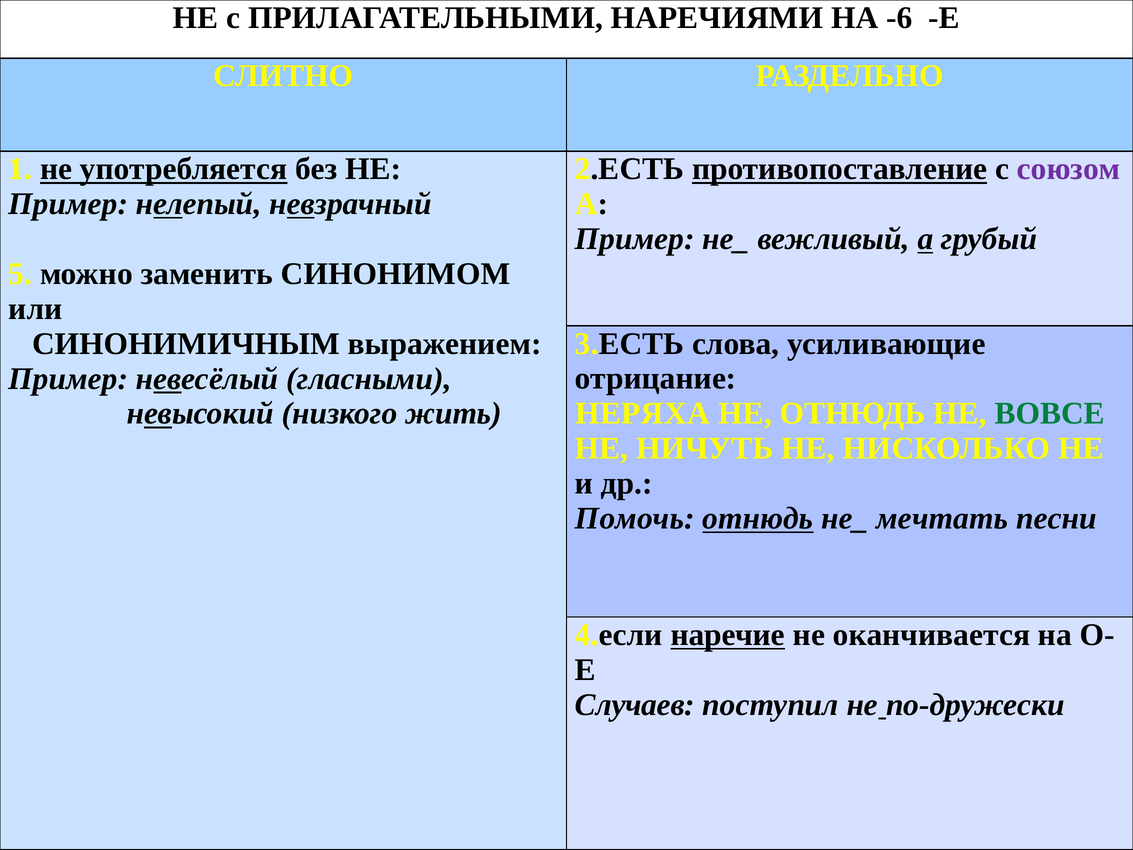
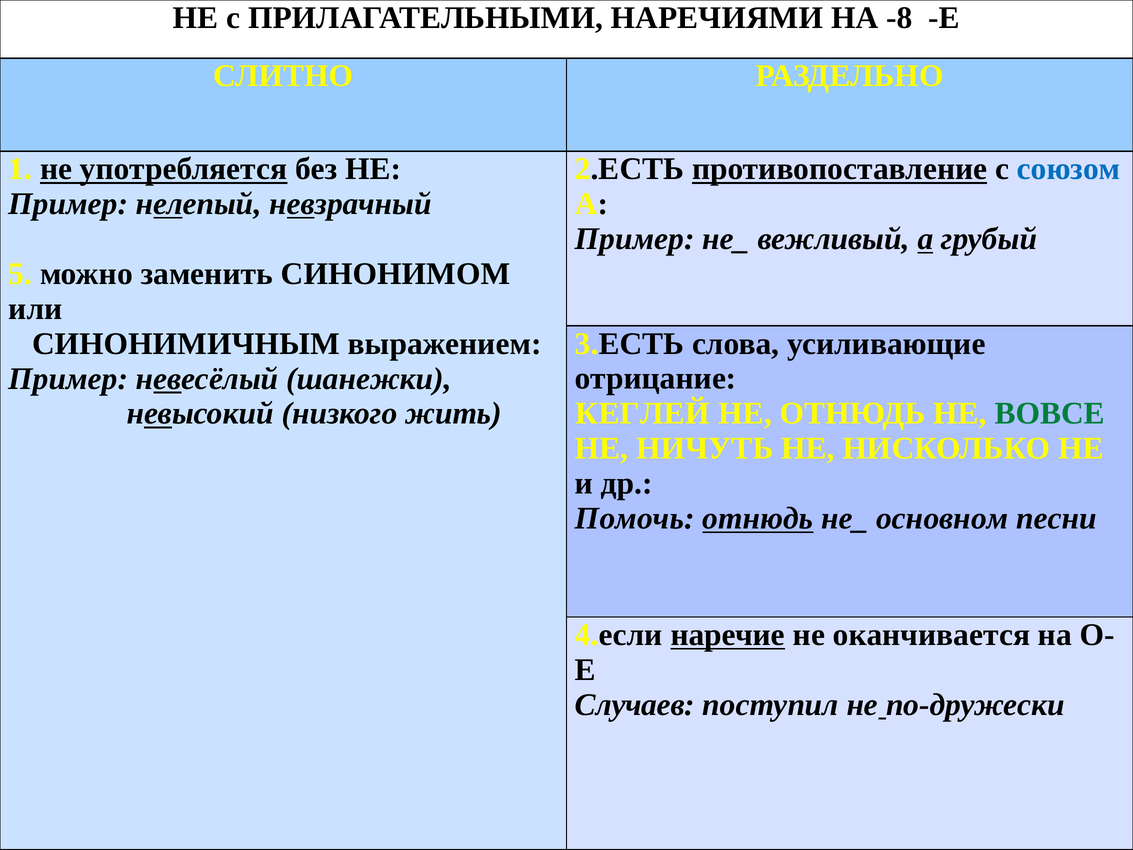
-6: -6 -> -8 (899, 18)
союзом colour: purple -> blue (1069, 169)
гласными: гласными -> шанежки (369, 379)
НЕРЯХА: НЕРЯХА -> КЕГЛЕЙ (643, 413)
мечтать: мечтать -> основном (942, 518)
